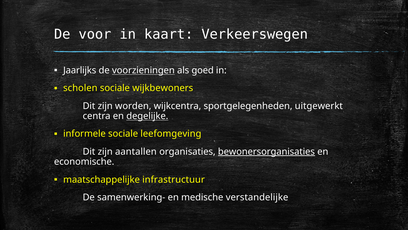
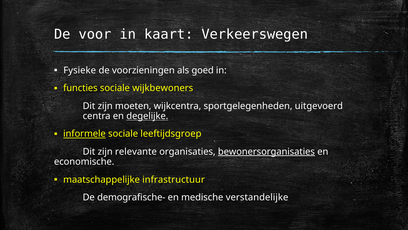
Jaarlijks: Jaarlijks -> Fysieke (80, 70)
voorzieningen underline: present -> none (143, 70)
scholen: scholen -> functies (80, 88)
worden: worden -> moeten (133, 106)
uitgewerkt: uitgewerkt -> uitgevoerd (319, 106)
informele underline: none -> present (84, 134)
leefomgeving: leefomgeving -> leeftijdsgroep (171, 134)
aantallen: aantallen -> relevante (136, 151)
samenwerking-: samenwerking- -> demografische- (131, 197)
